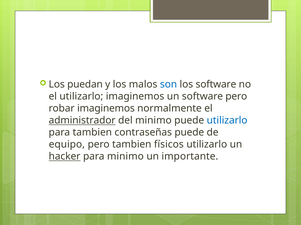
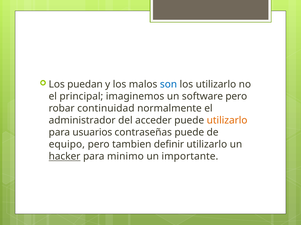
los software: software -> utilizarlo (216, 85)
el utilizarlo: utilizarlo -> principal (81, 97)
robar imaginemos: imaginemos -> continuidad (106, 109)
administrador underline: present -> none (82, 121)
del minimo: minimo -> acceder (153, 121)
utilizarlo colour: blue -> orange (227, 121)
para tambien: tambien -> usuarios (92, 133)
físicos: físicos -> definir (169, 145)
